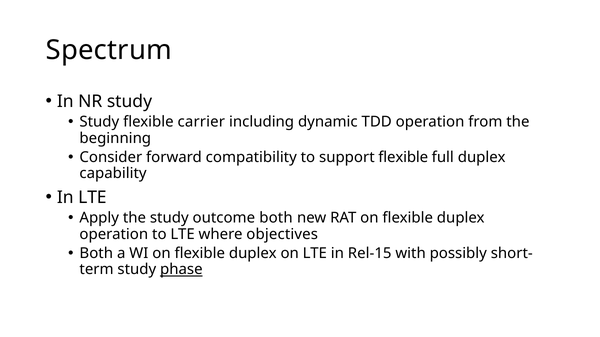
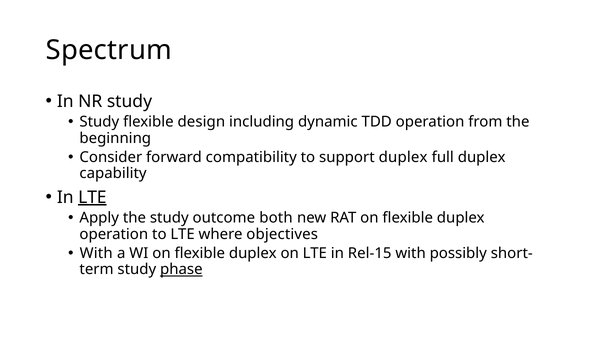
carrier: carrier -> design (201, 122)
support flexible: flexible -> duplex (403, 158)
LTE underline: none -> present (92, 198)
Both: Both -> With (96, 254)
